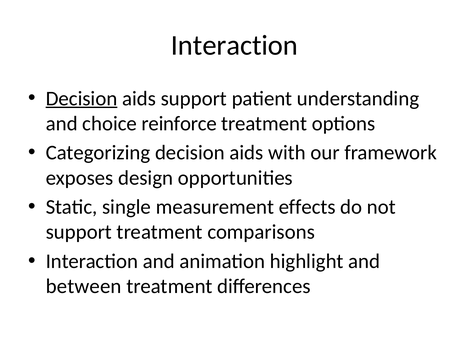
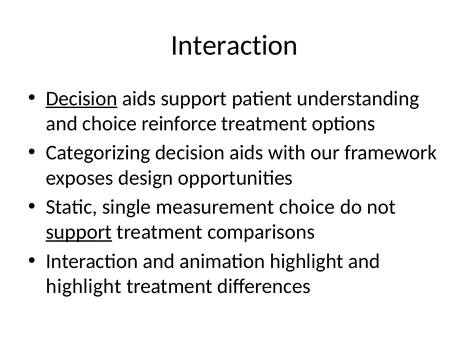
measurement effects: effects -> choice (307, 207)
support underline: none -> present (79, 232)
between: between -> highlight (84, 286)
